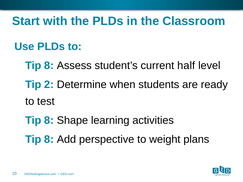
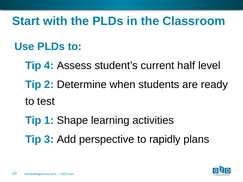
8: 8 -> 4 (49, 66)
8: 8 -> 1 (49, 121)
8: 8 -> 3 (49, 140)
weight: weight -> rapidly (165, 140)
